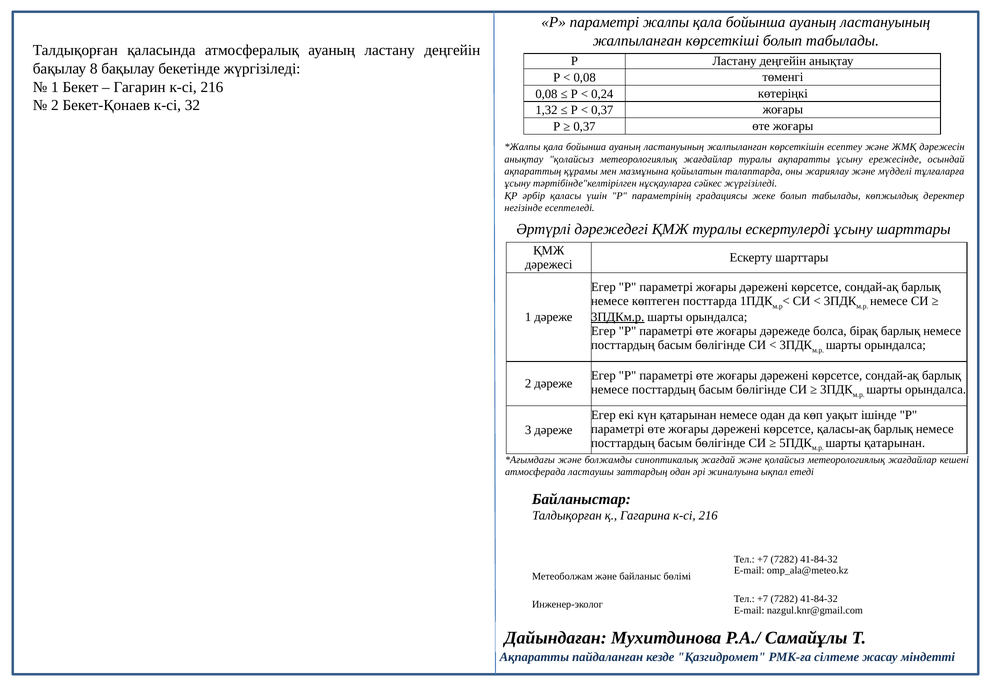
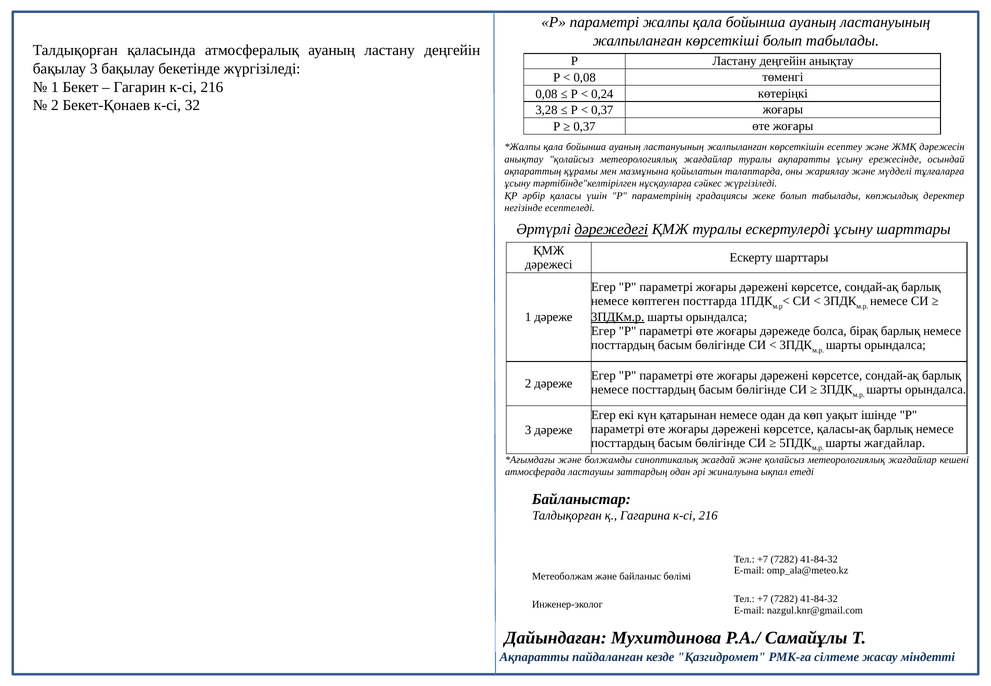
бақылау 8: 8 -> 3 (94, 69)
1,32: 1,32 -> 3,28 (546, 110)
дәрежедегі underline: none -> present (611, 229)
шарты қатарынан: қатарынан -> жағдайлар (895, 443)
